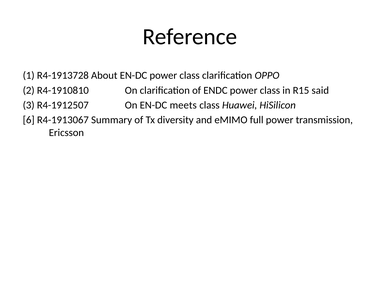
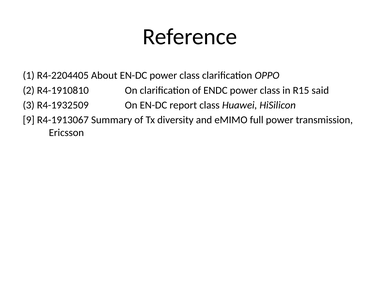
R4-1913728: R4-1913728 -> R4-2204405 (63, 75)
R4-1912507: R4-1912507 -> R4-1932509 (63, 105)
meets: meets -> report (183, 105)
6: 6 -> 9 (29, 120)
